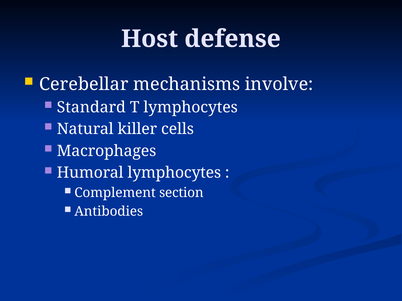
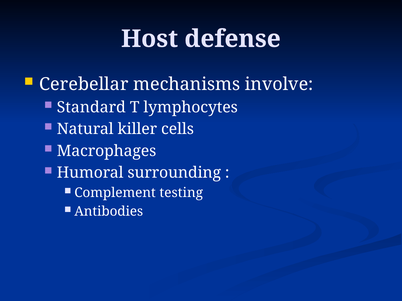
Humoral lymphocytes: lymphocytes -> surrounding (174, 173)
section: section -> testing (181, 193)
